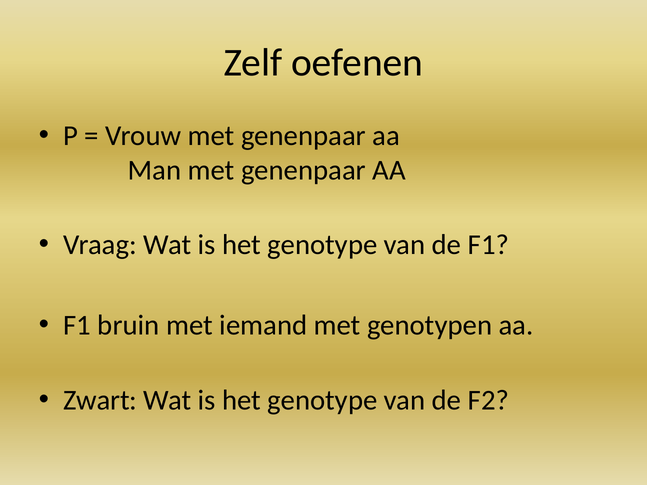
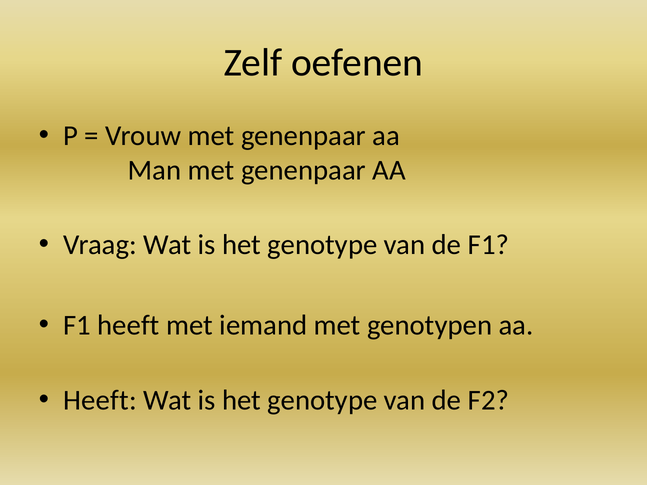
F1 bruin: bruin -> heeft (128, 326)
Zwart: Zwart -> Heeft (100, 400)
